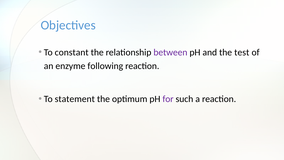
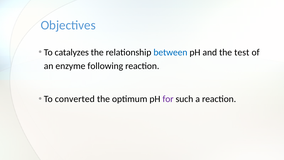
constant: constant -> catalyzes (72, 52)
between colour: purple -> blue (170, 52)
statement: statement -> converted (75, 99)
